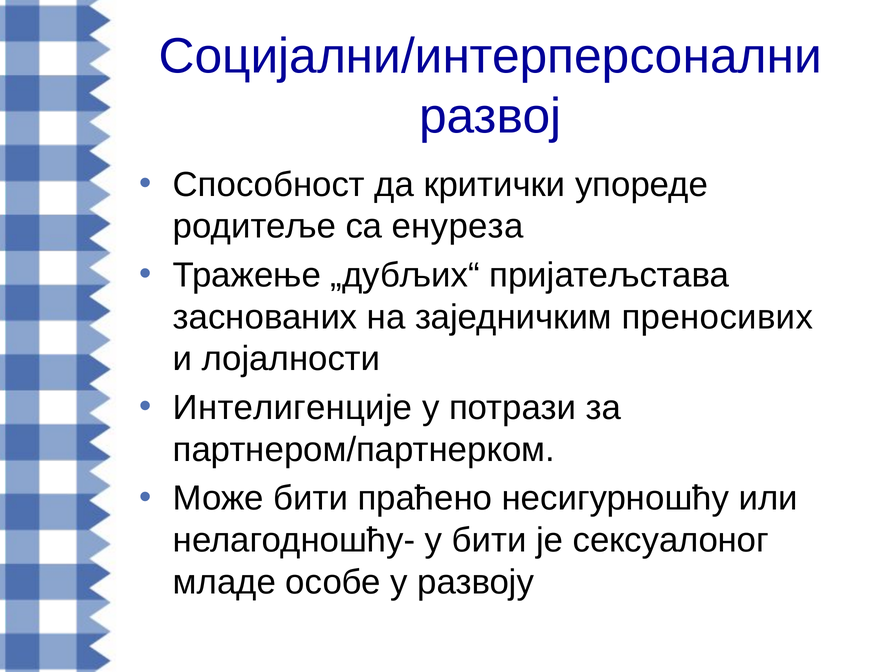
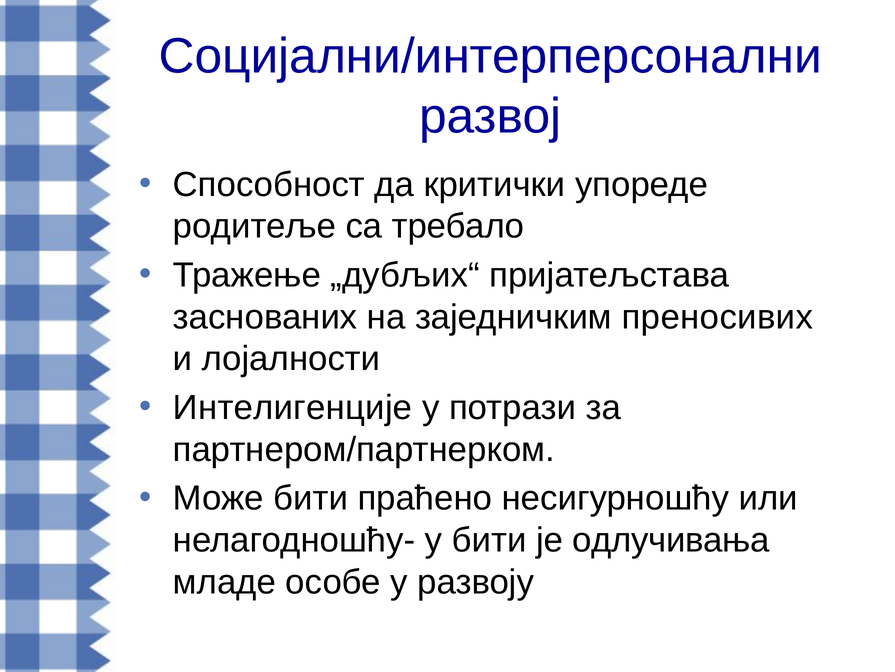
енуреза: енуреза -> требало (458, 226)
сексуалоног: сексуалоног -> одлучивања (671, 540)
